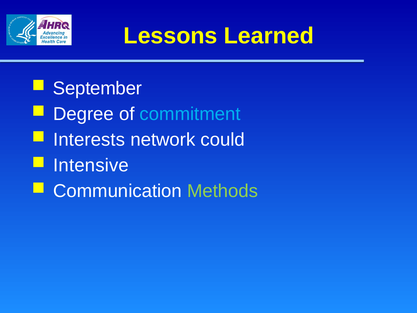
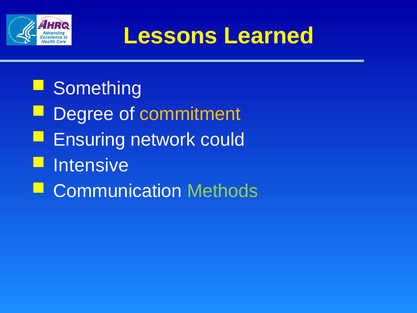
September: September -> Something (97, 88)
commitment colour: light blue -> yellow (190, 114)
Interests: Interests -> Ensuring (89, 140)
